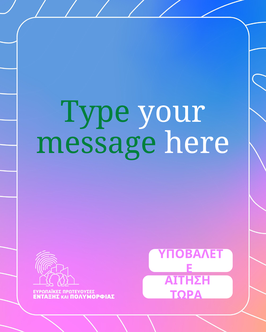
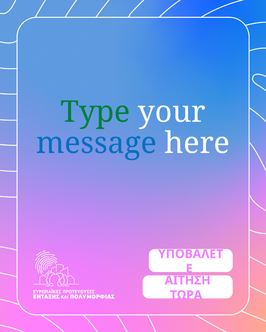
message colour: green -> blue (96, 143)
